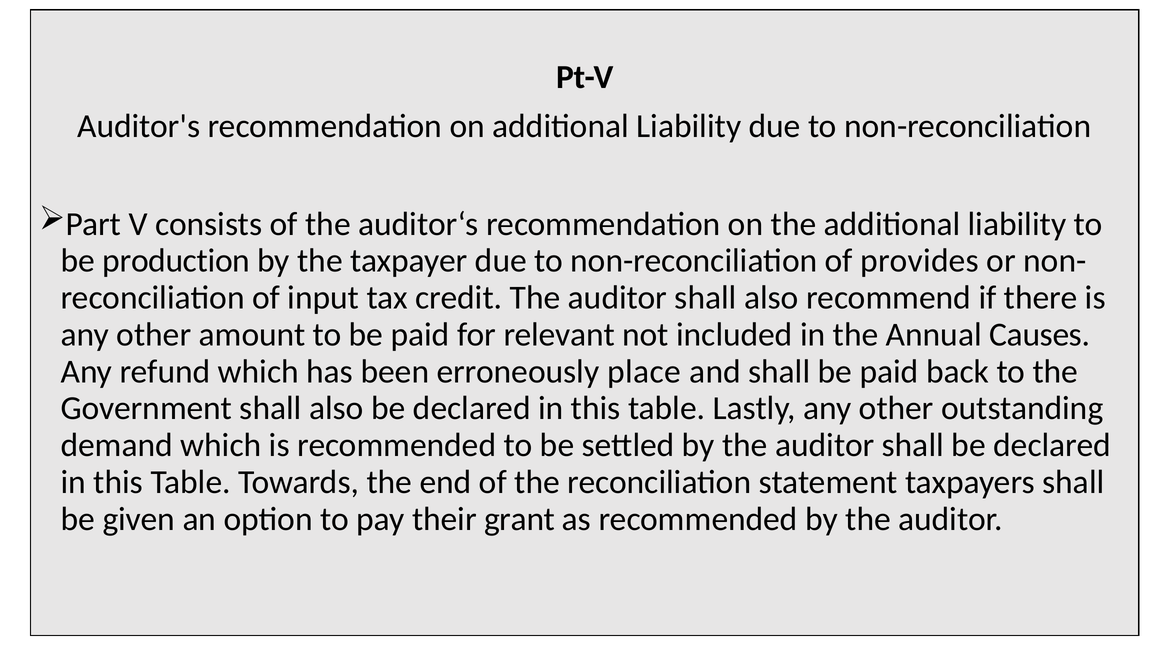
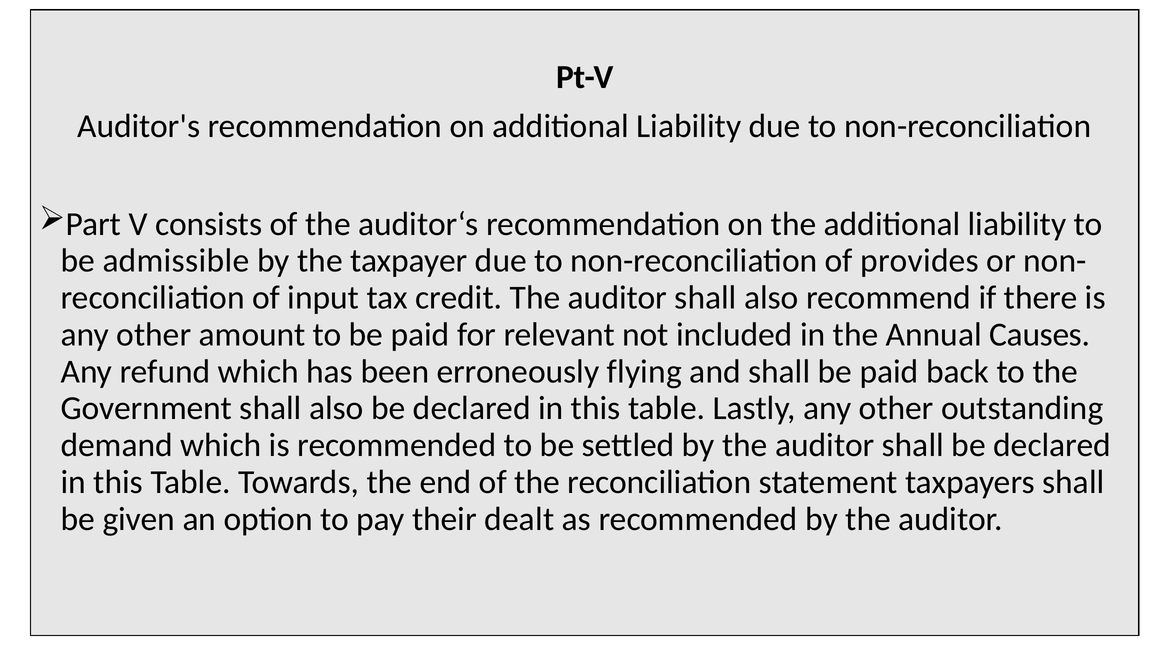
production: production -> admissible (176, 261)
place: place -> flying (644, 371)
grant: grant -> dealt (519, 519)
